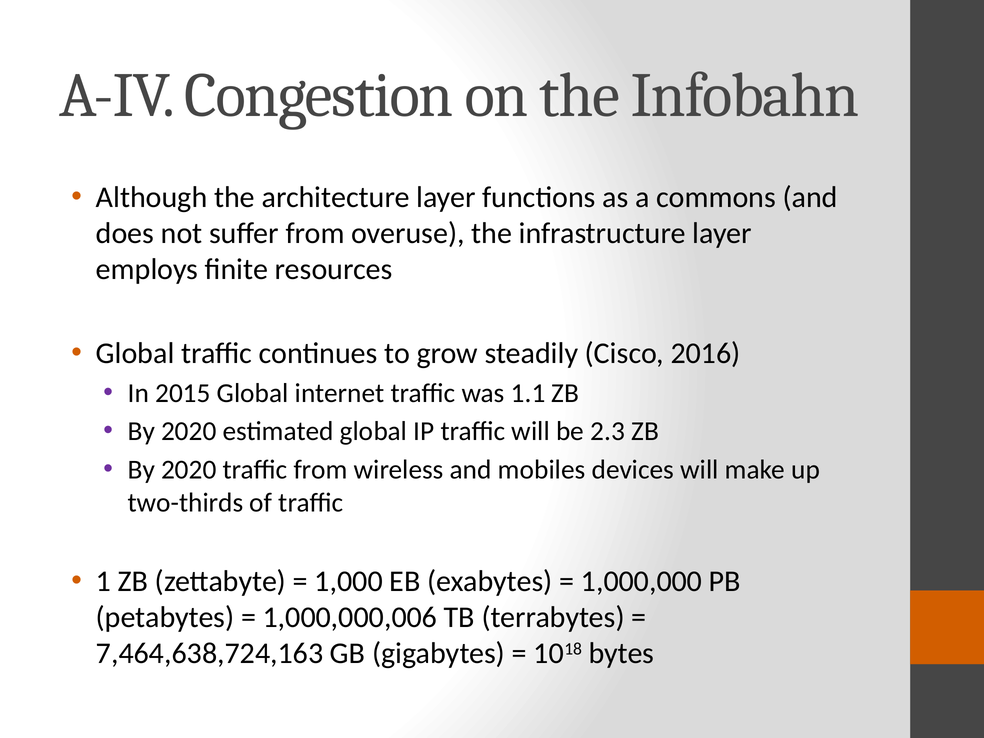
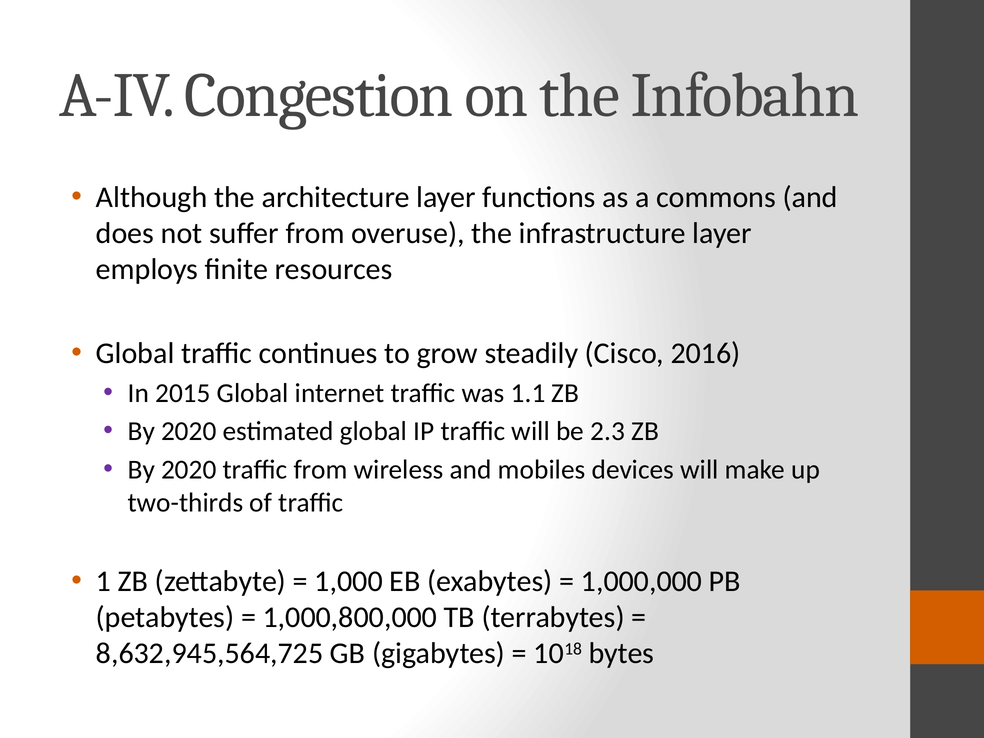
1,000,000,006: 1,000,000,006 -> 1,000,800,000 (350, 618)
7,464,638,724,163: 7,464,638,724,163 -> 8,632,945,564,725 (210, 654)
